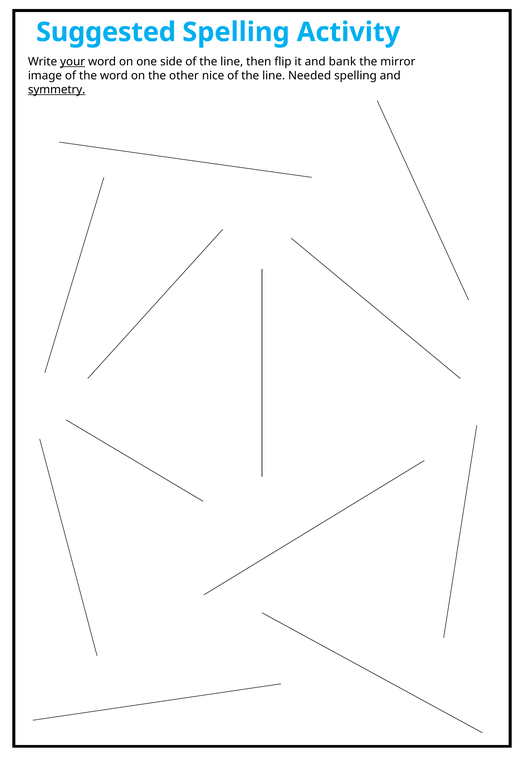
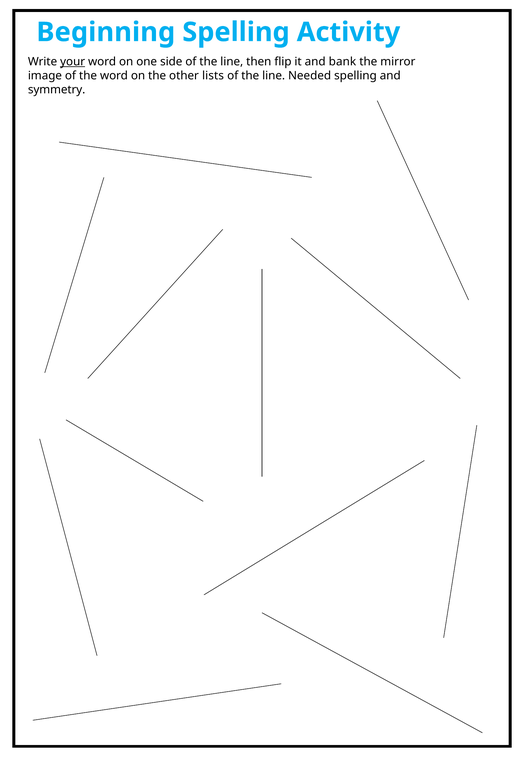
Suggested: Suggested -> Beginning (106, 32)
nice: nice -> lists (213, 76)
symmetry underline: present -> none (57, 90)
